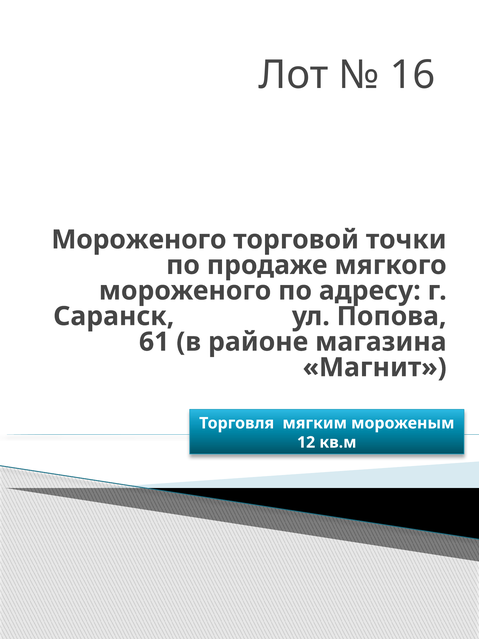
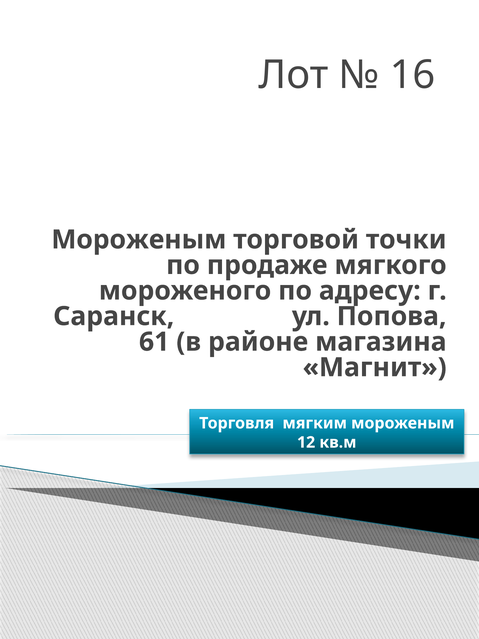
Мороженого: Мороженого -> Мороженым (139, 240)
